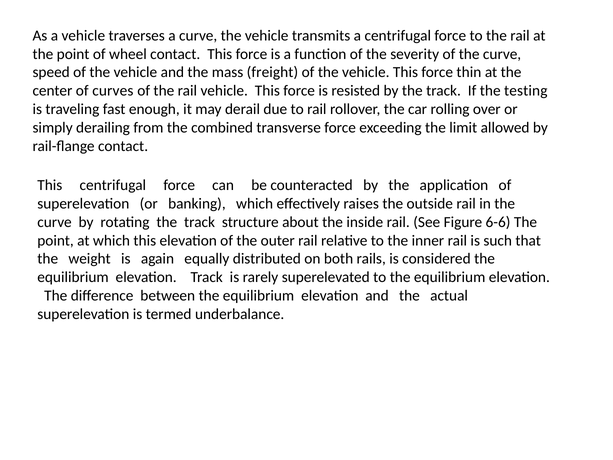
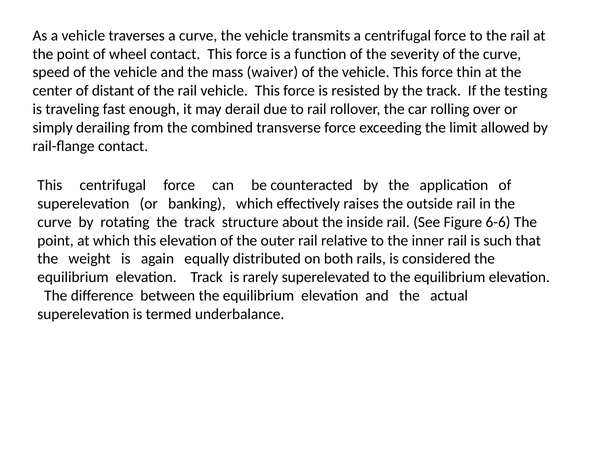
freight: freight -> waiver (272, 72)
curves: curves -> distant (113, 91)
